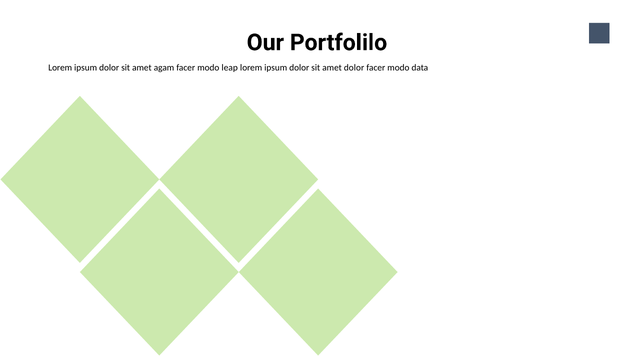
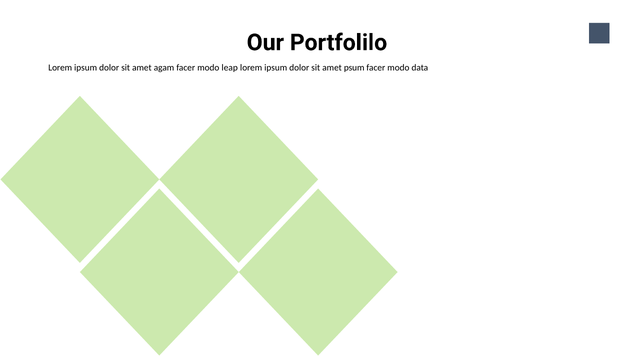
amet dolor: dolor -> psum (354, 68)
